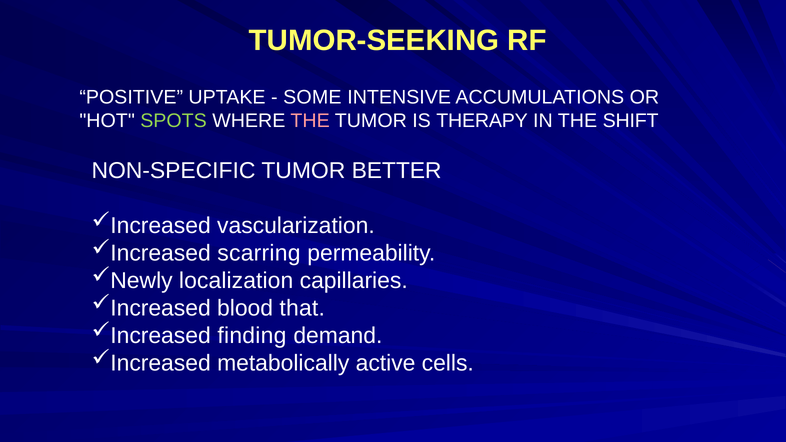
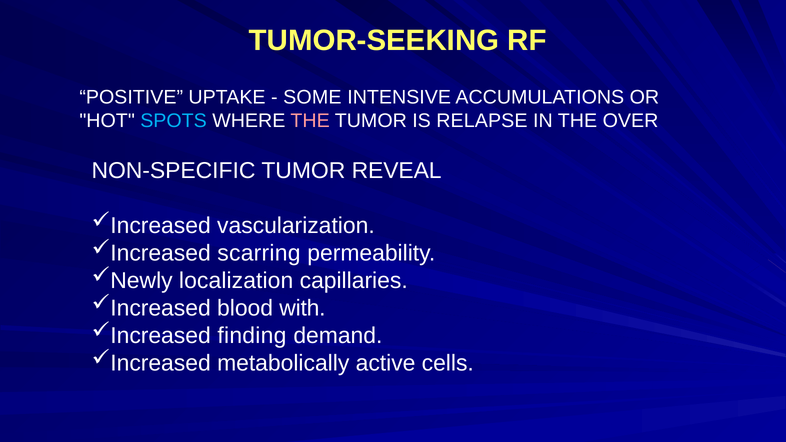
SPOTS colour: light green -> light blue (174, 121)
THERAPY: THERAPY -> RELAPSE (482, 121)
SHIFT: SHIFT -> OVER (631, 121)
BETTER: BETTER -> REVEAL (397, 171)
that: that -> with (302, 308)
